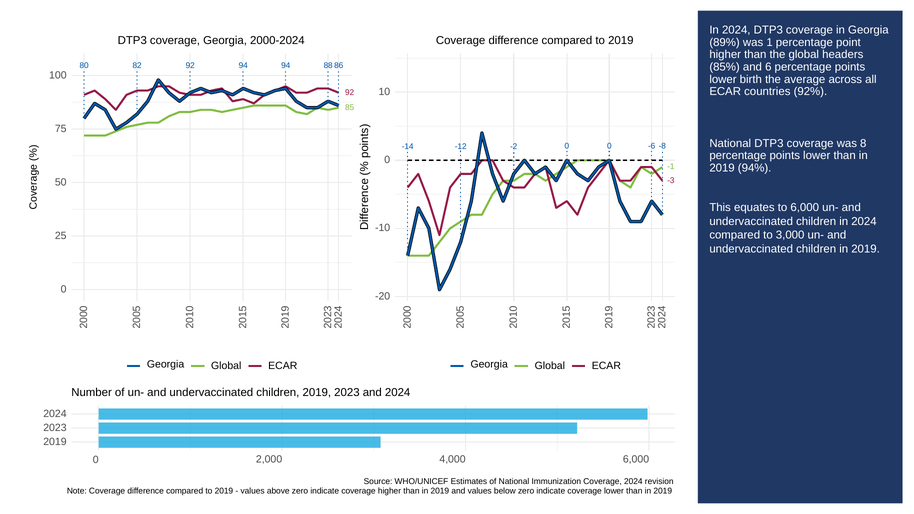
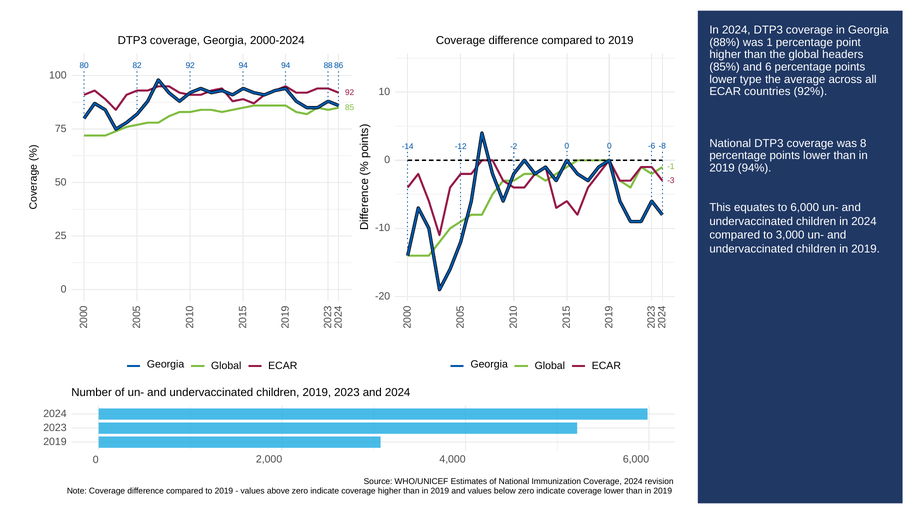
89%: 89% -> 88% (725, 42)
birth: birth -> type (751, 79)
